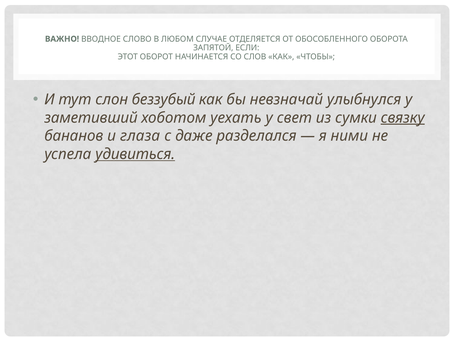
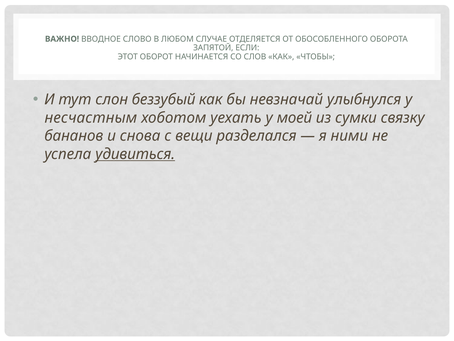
заметивший: заметивший -> несчастным (91, 118)
свет: свет -> моей (294, 118)
связку underline: present -> none (403, 118)
глаза: глаза -> снова (140, 136)
даже: даже -> вещи (194, 136)
